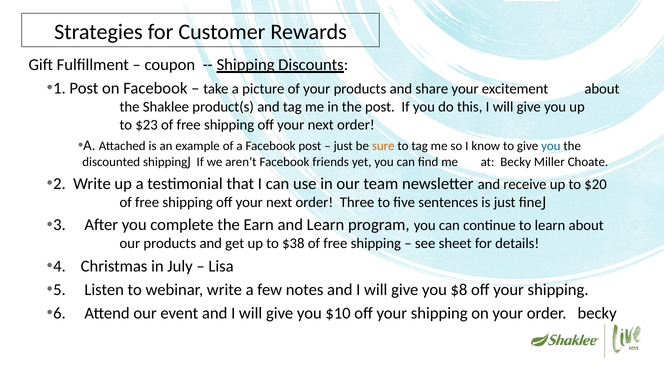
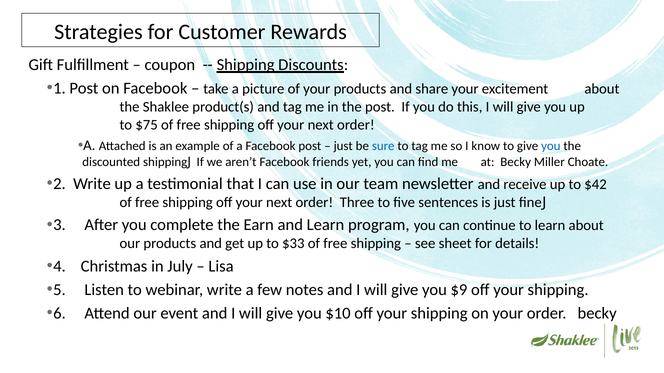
$23: $23 -> $75 (147, 125)
sure colour: orange -> blue (383, 146)
$20: $20 -> $42 (596, 185)
$38: $38 -> $33 (293, 244)
$8: $8 -> $9 (459, 290)
